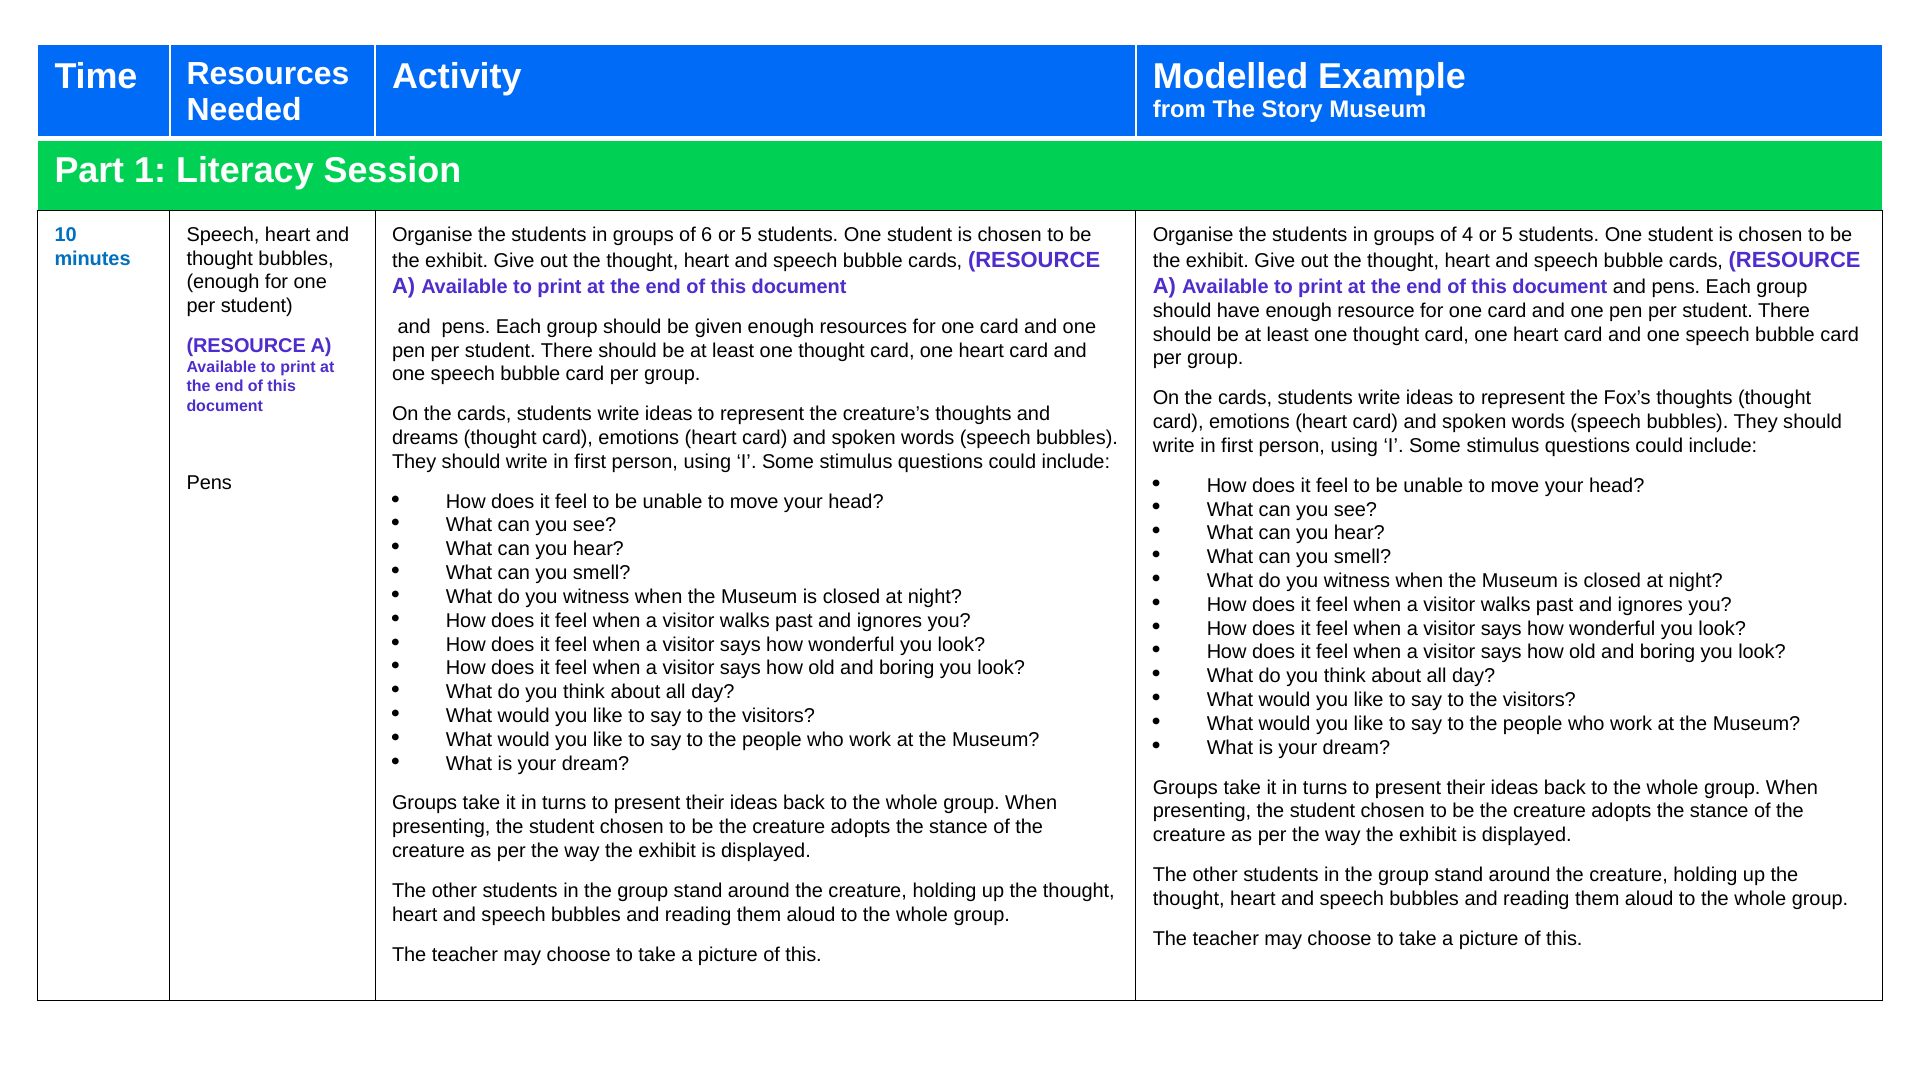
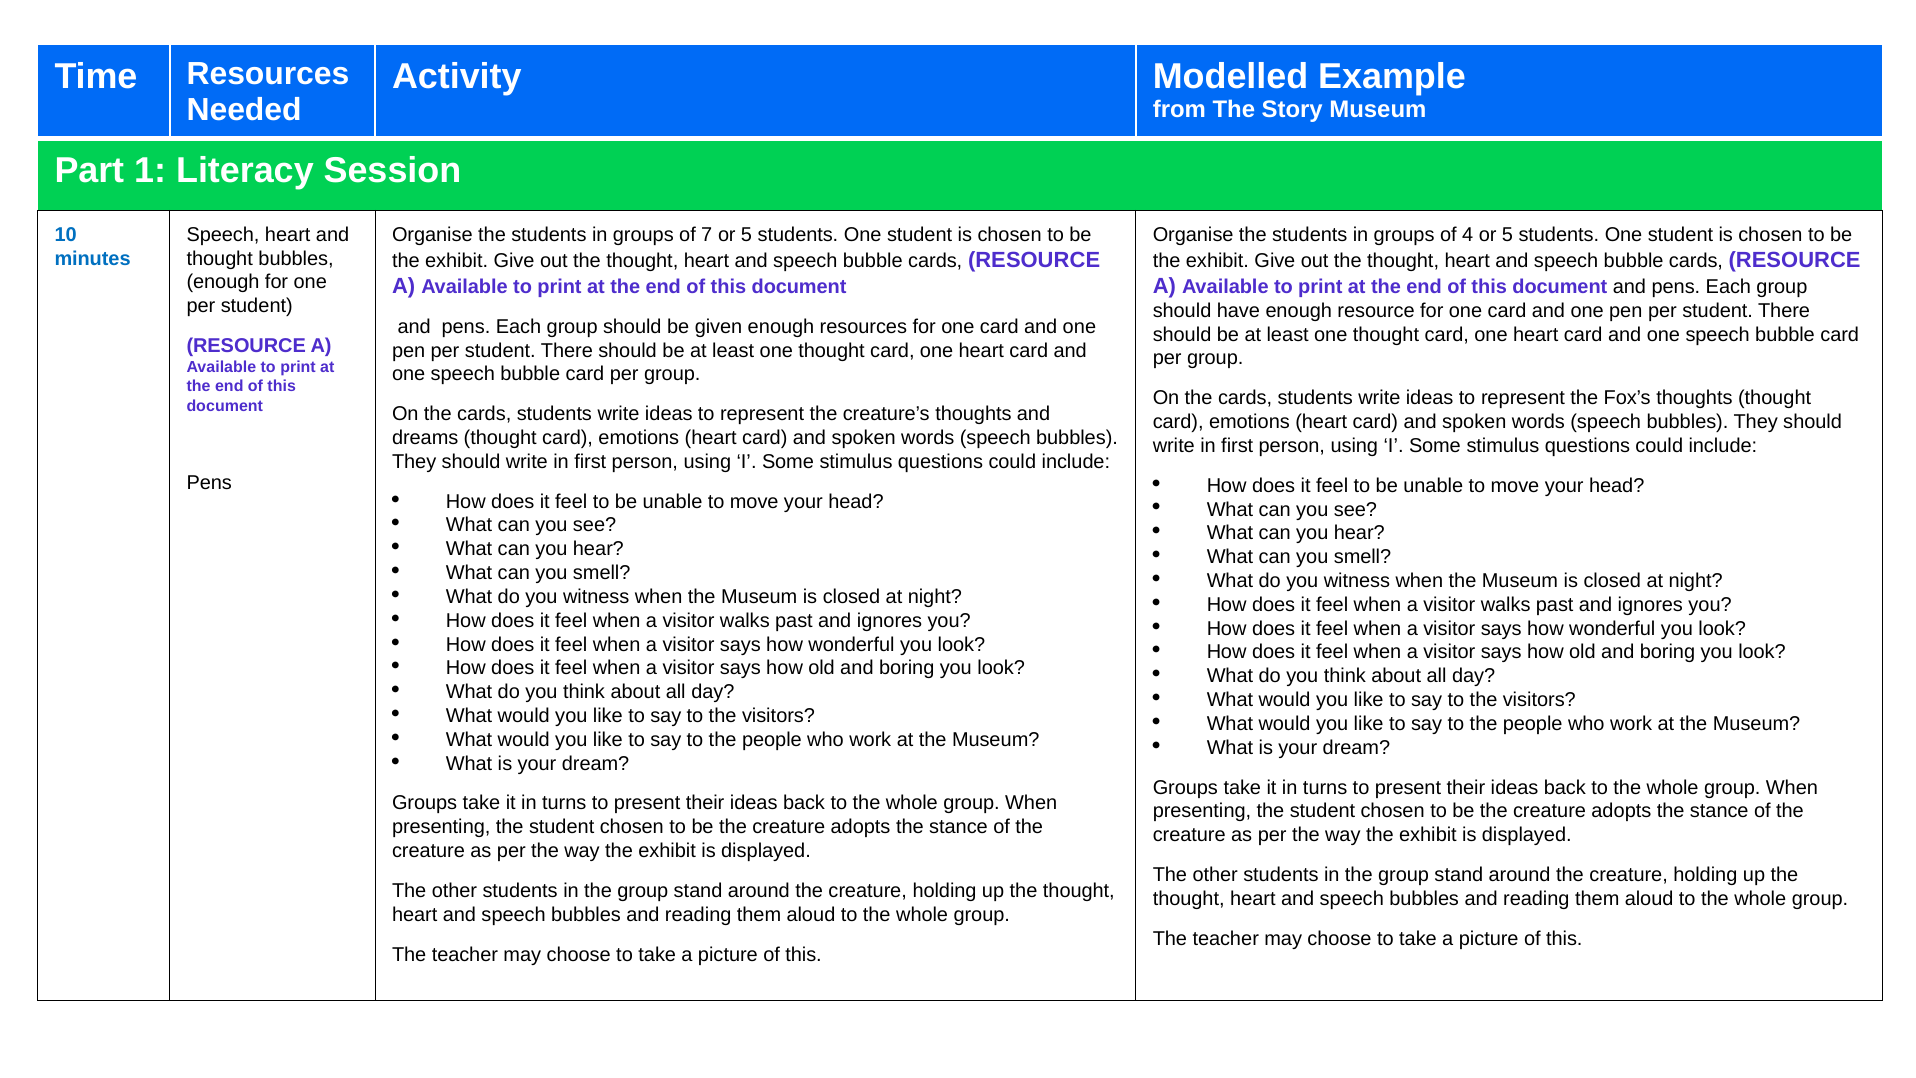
6: 6 -> 7 (707, 235)
